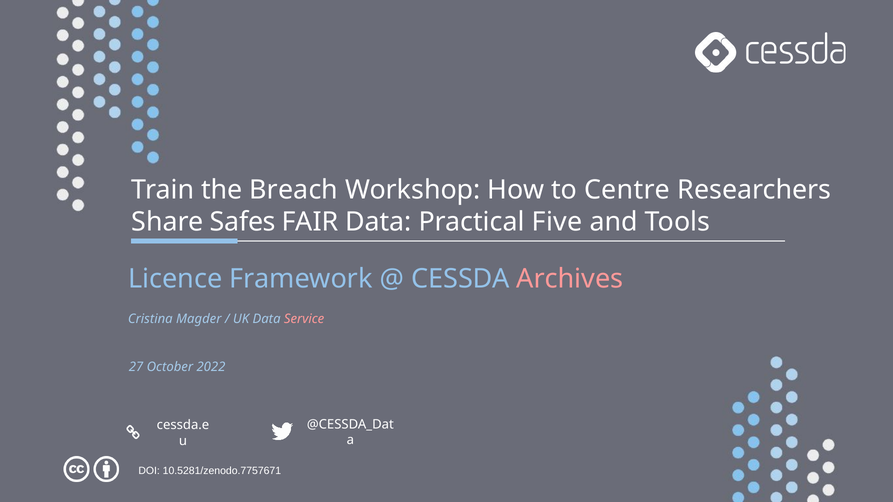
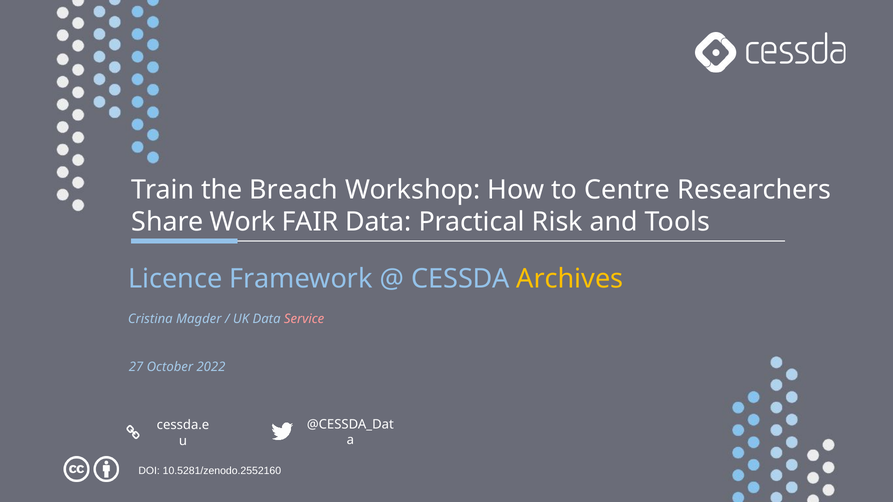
Safes: Safes -> Work (243, 222)
Five: Five -> Risk (557, 222)
Archives colour: pink -> yellow (570, 279)
10.5281/zenodo.7757671: 10.5281/zenodo.7757671 -> 10.5281/zenodo.2552160 (222, 471)
